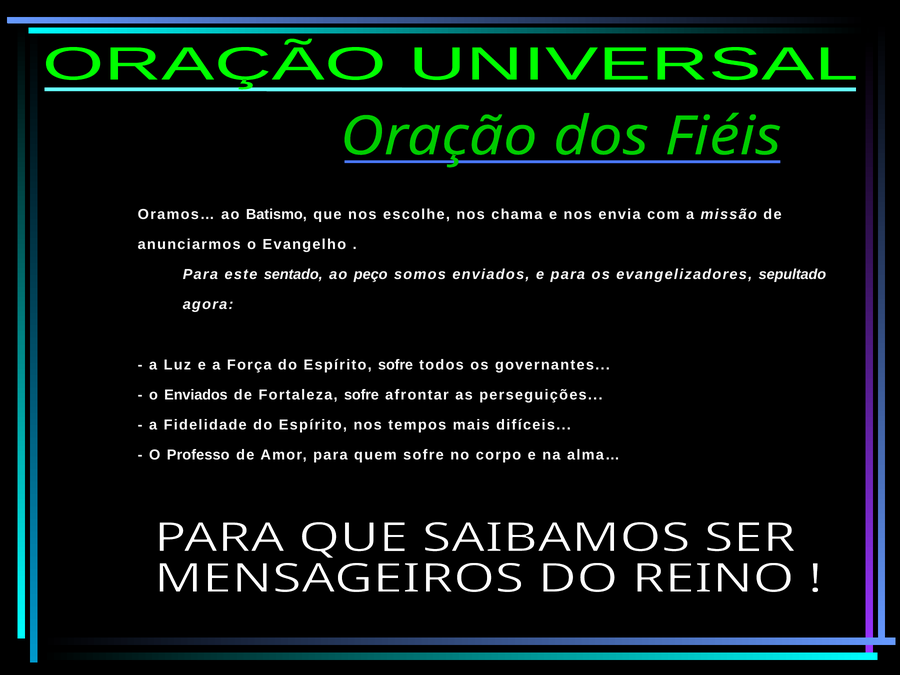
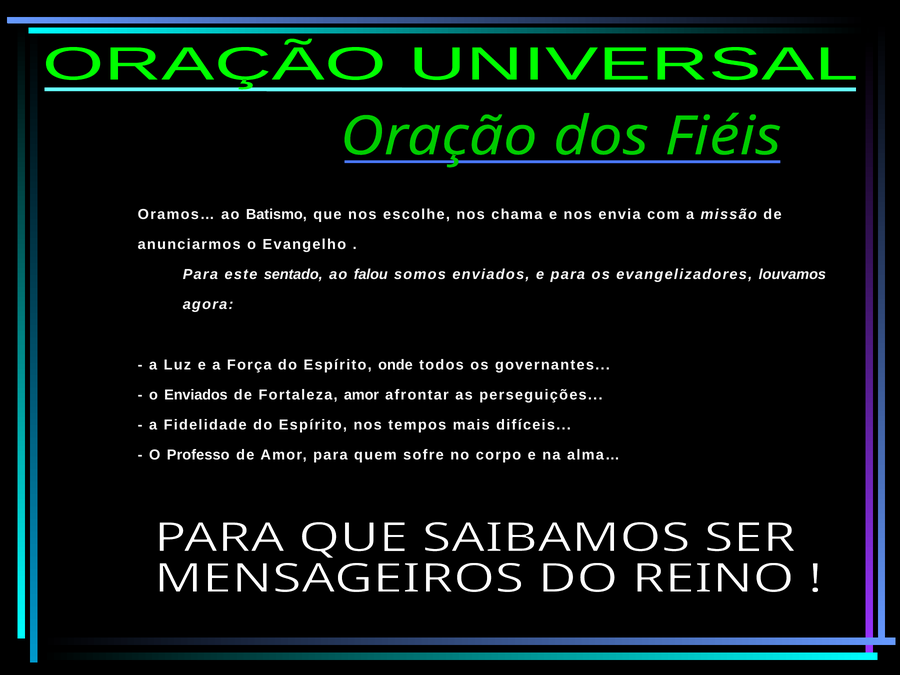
peço: peço -> falou (371, 275)
sepultado: sepultado -> louvamos (792, 275)
Espírito sofre: sofre -> onde (395, 365)
Fortaleza sofre: sofre -> amor (361, 395)
